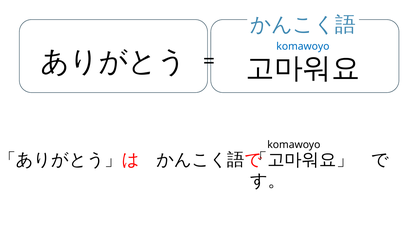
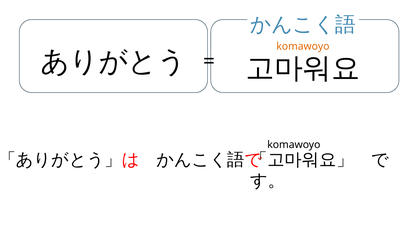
komawoyo colour: blue -> orange (303, 47)
